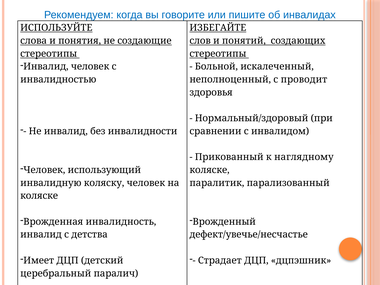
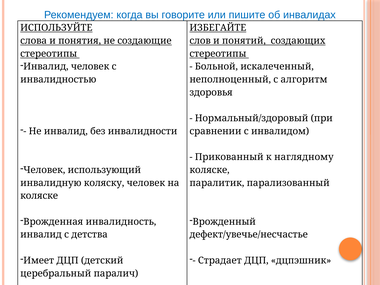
проводит: проводит -> алгоритм (304, 79)
